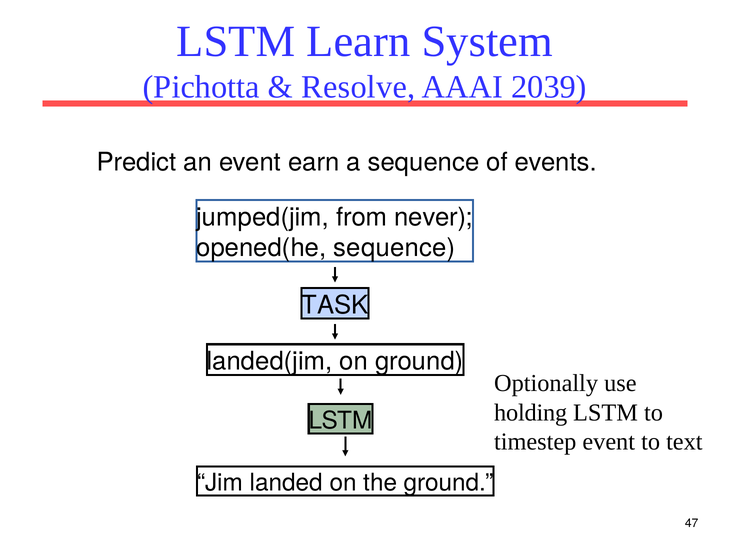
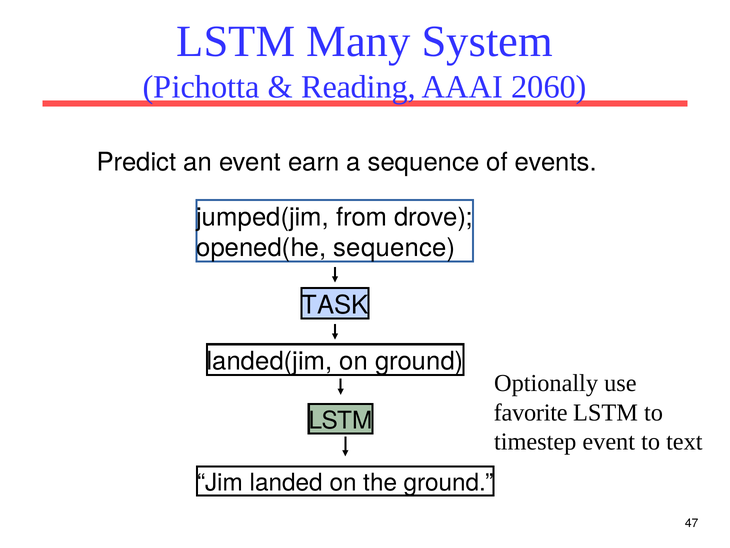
Learn: Learn -> Many (358, 41)
Resolve: Resolve -> Reading (359, 87)
2039: 2039 -> 2060 (549, 87)
never: never -> drove (434, 217)
holding: holding -> favorite (531, 412)
